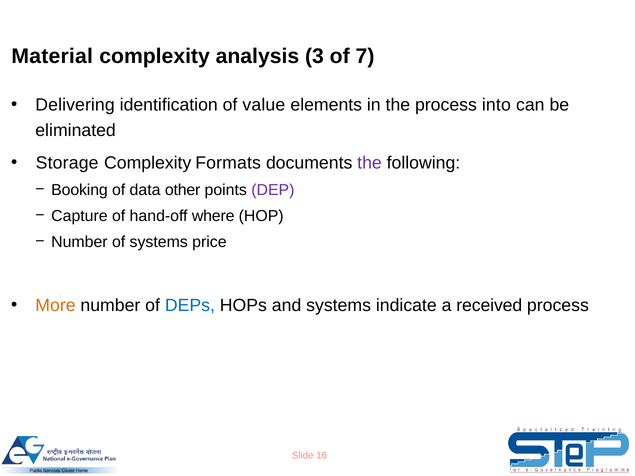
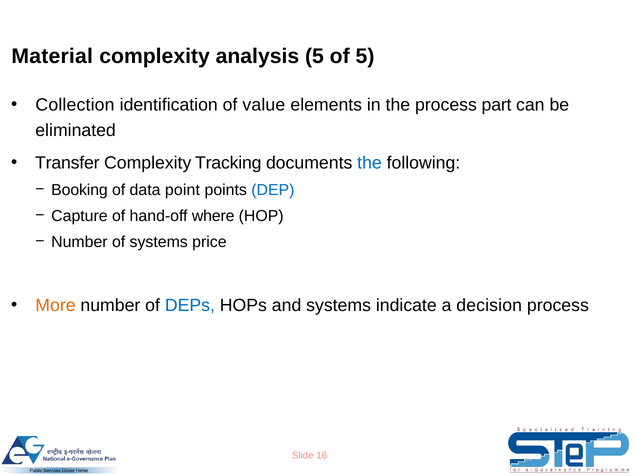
analysis 3: 3 -> 5 (314, 56)
of 7: 7 -> 5 (365, 56)
Delivering: Delivering -> Collection (75, 105)
into: into -> part (497, 105)
Storage: Storage -> Transfer (67, 163)
Formats: Formats -> Tracking (228, 163)
the colour: purple -> blue (370, 163)
other: other -> point (182, 190)
DEP colour: purple -> blue (273, 190)
received: received -> decision (489, 306)
